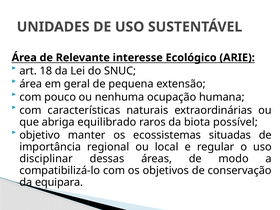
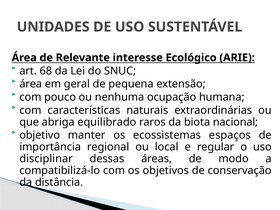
18: 18 -> 68 (46, 71)
possível: possível -> nacional (236, 122)
situadas: situadas -> espaços (230, 135)
equipara: equipara -> distância (59, 182)
